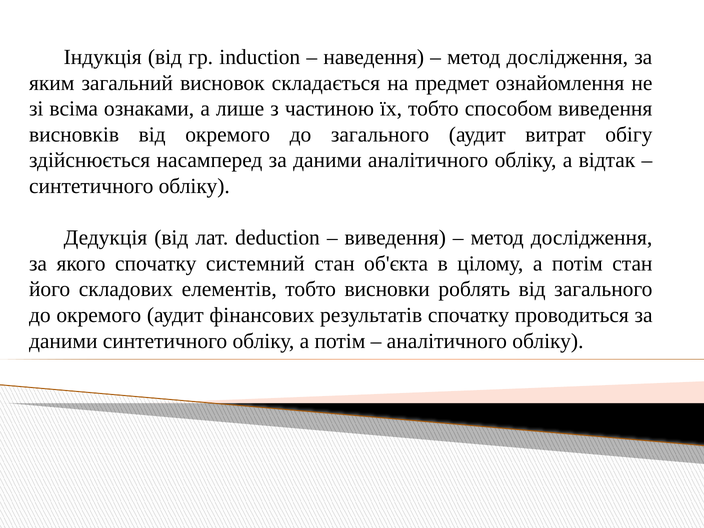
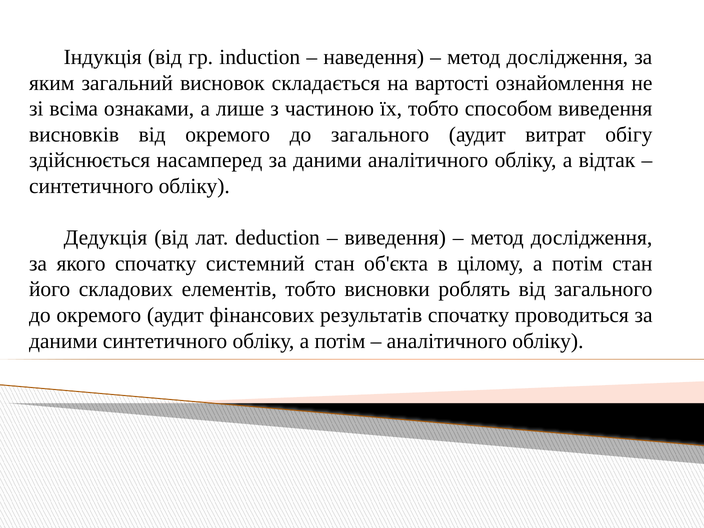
предмет: предмет -> вартості (452, 83)
